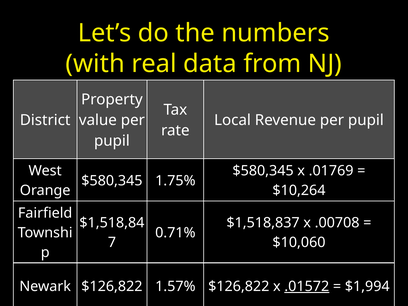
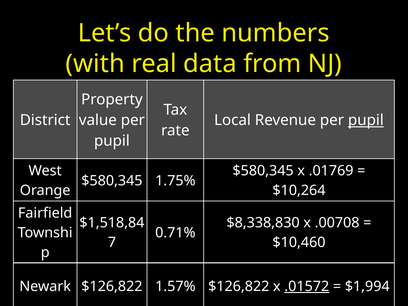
pupil underline: none -> present (366, 120)
$1,518,837: $1,518,837 -> $8,338,830 (263, 223)
$10,060: $10,060 -> $10,460 (299, 242)
